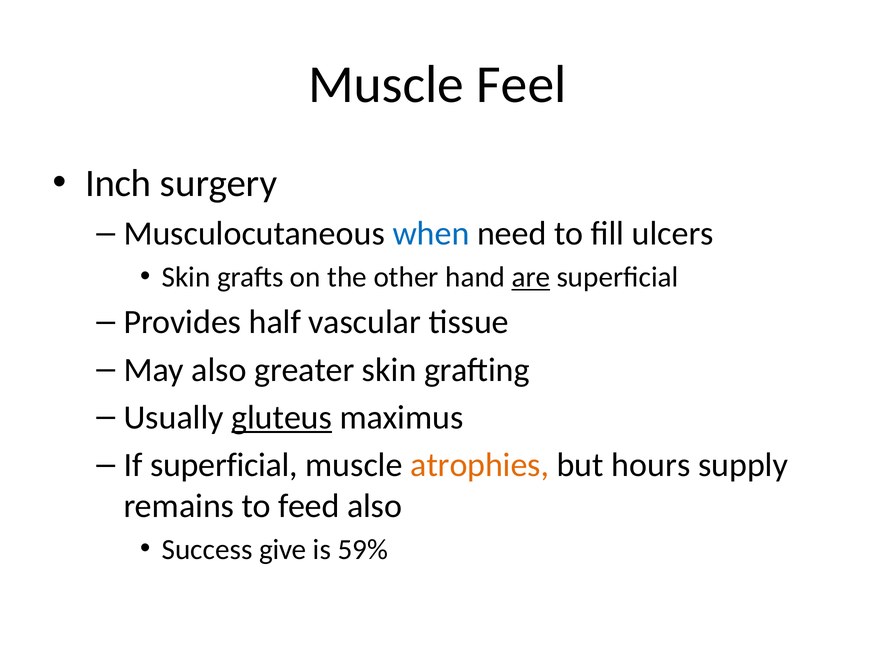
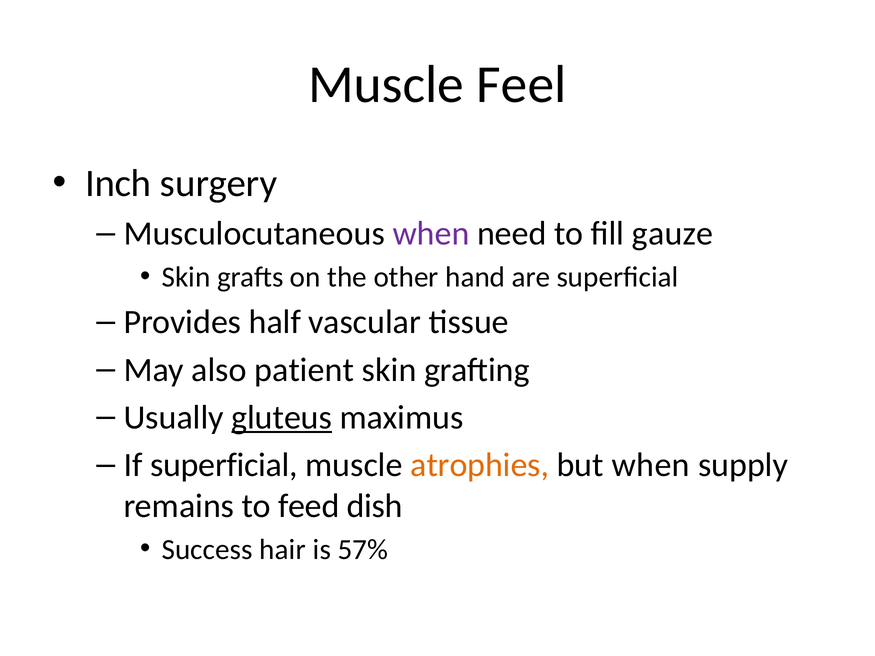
when colour: blue -> purple (431, 234)
ulcers: ulcers -> gauze (673, 234)
are underline: present -> none (531, 277)
greater: greater -> patient (304, 370)
but hours: hours -> when (651, 465)
feed also: also -> dish (375, 506)
give: give -> hair (283, 550)
59%: 59% -> 57% (363, 550)
